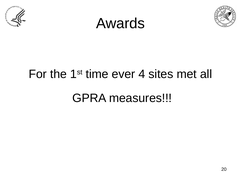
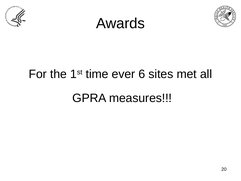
4: 4 -> 6 (142, 74)
